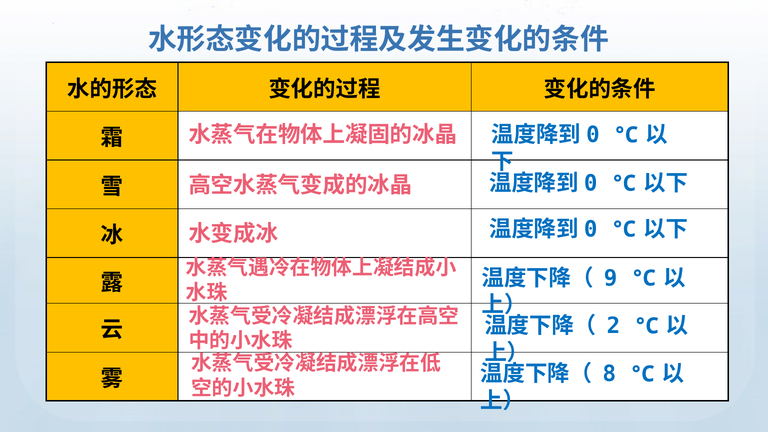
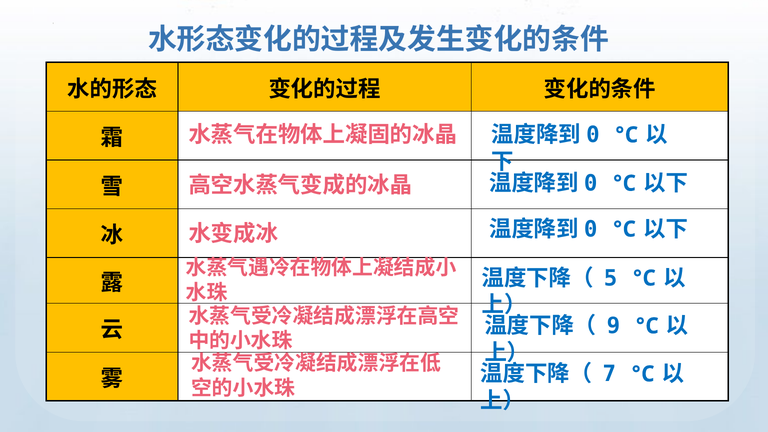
9: 9 -> 5 (611, 278)
2: 2 -> 9 (613, 326)
8: 8 -> 7 (609, 374)
